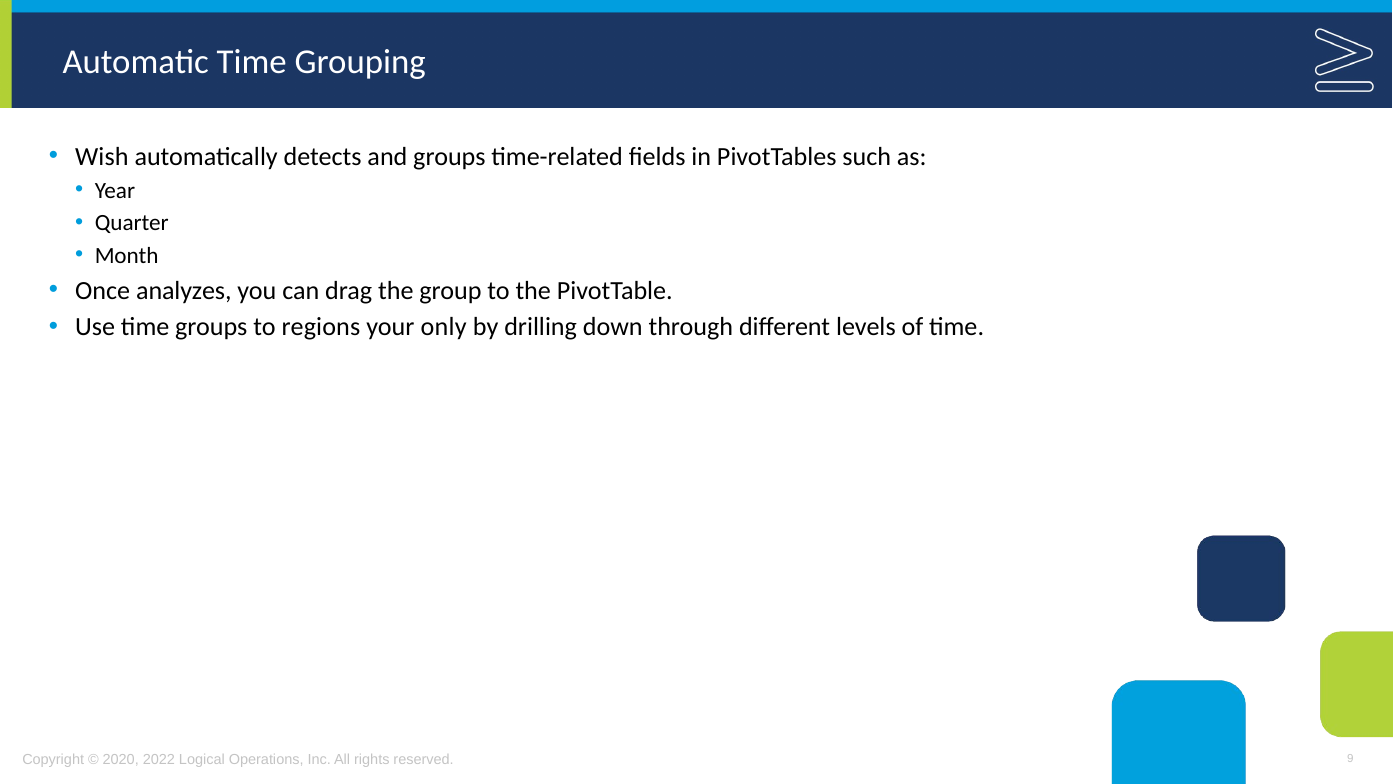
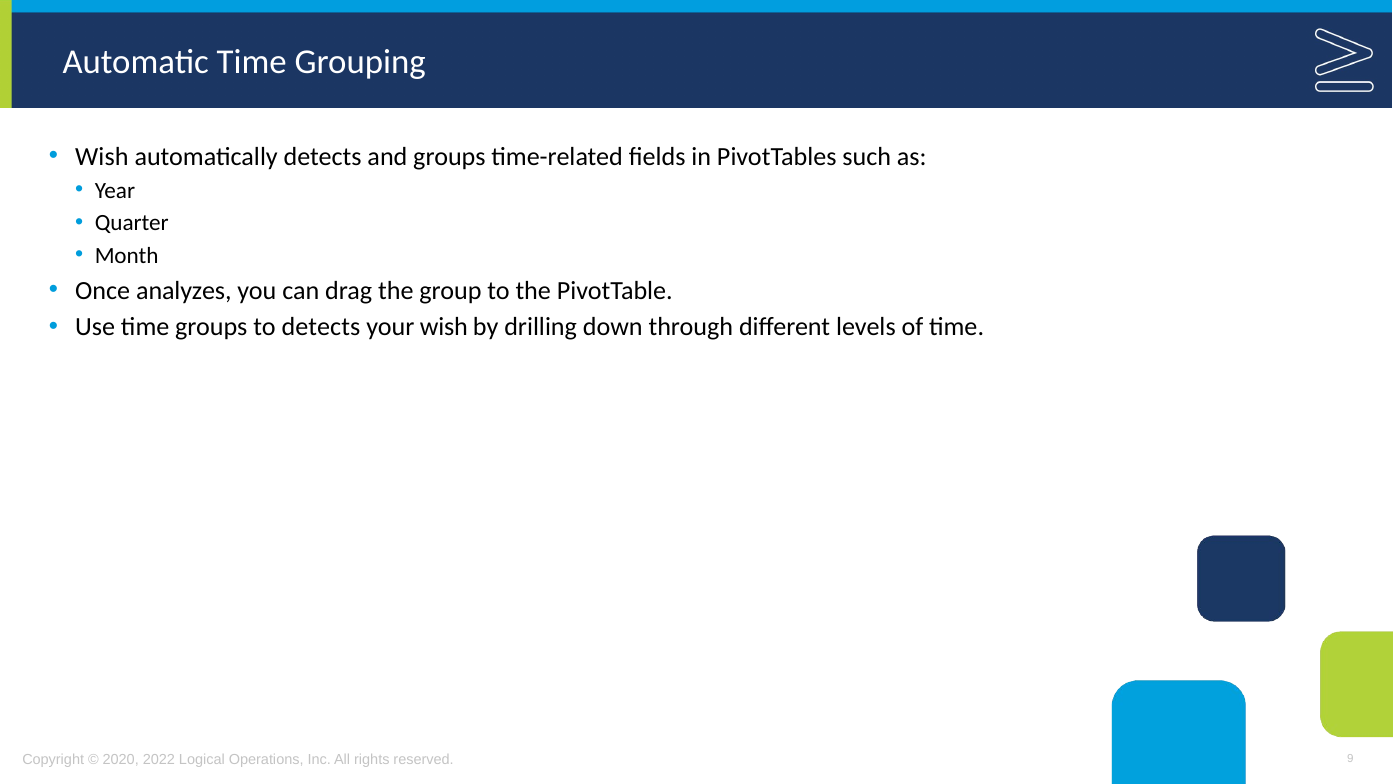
to regions: regions -> detects (321, 327)
your only: only -> wish (444, 327)
